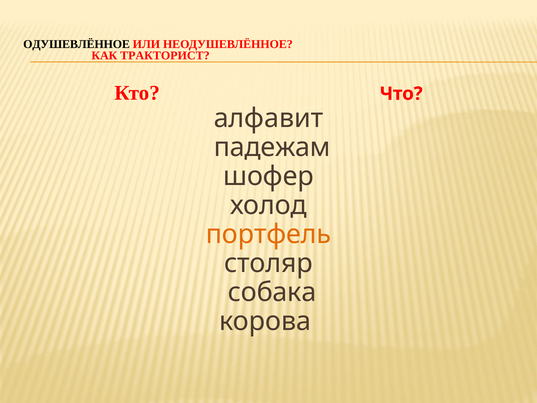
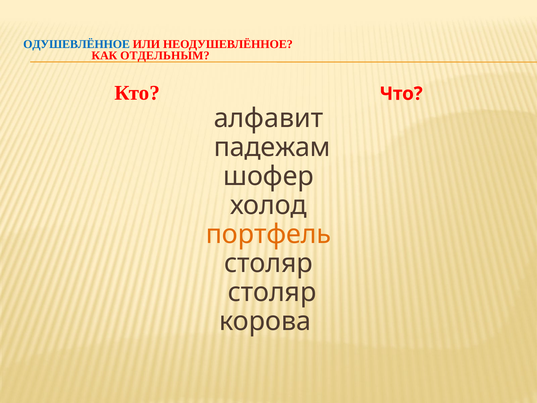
ОДУШЕВЛЁННОЕ colour: black -> blue (77, 44)
ТРАКТОРИСТ: ТРАКТОРИСТ -> ОТДЕЛЬНЫМ (165, 56)
собака: собака -> столяр (272, 292)
